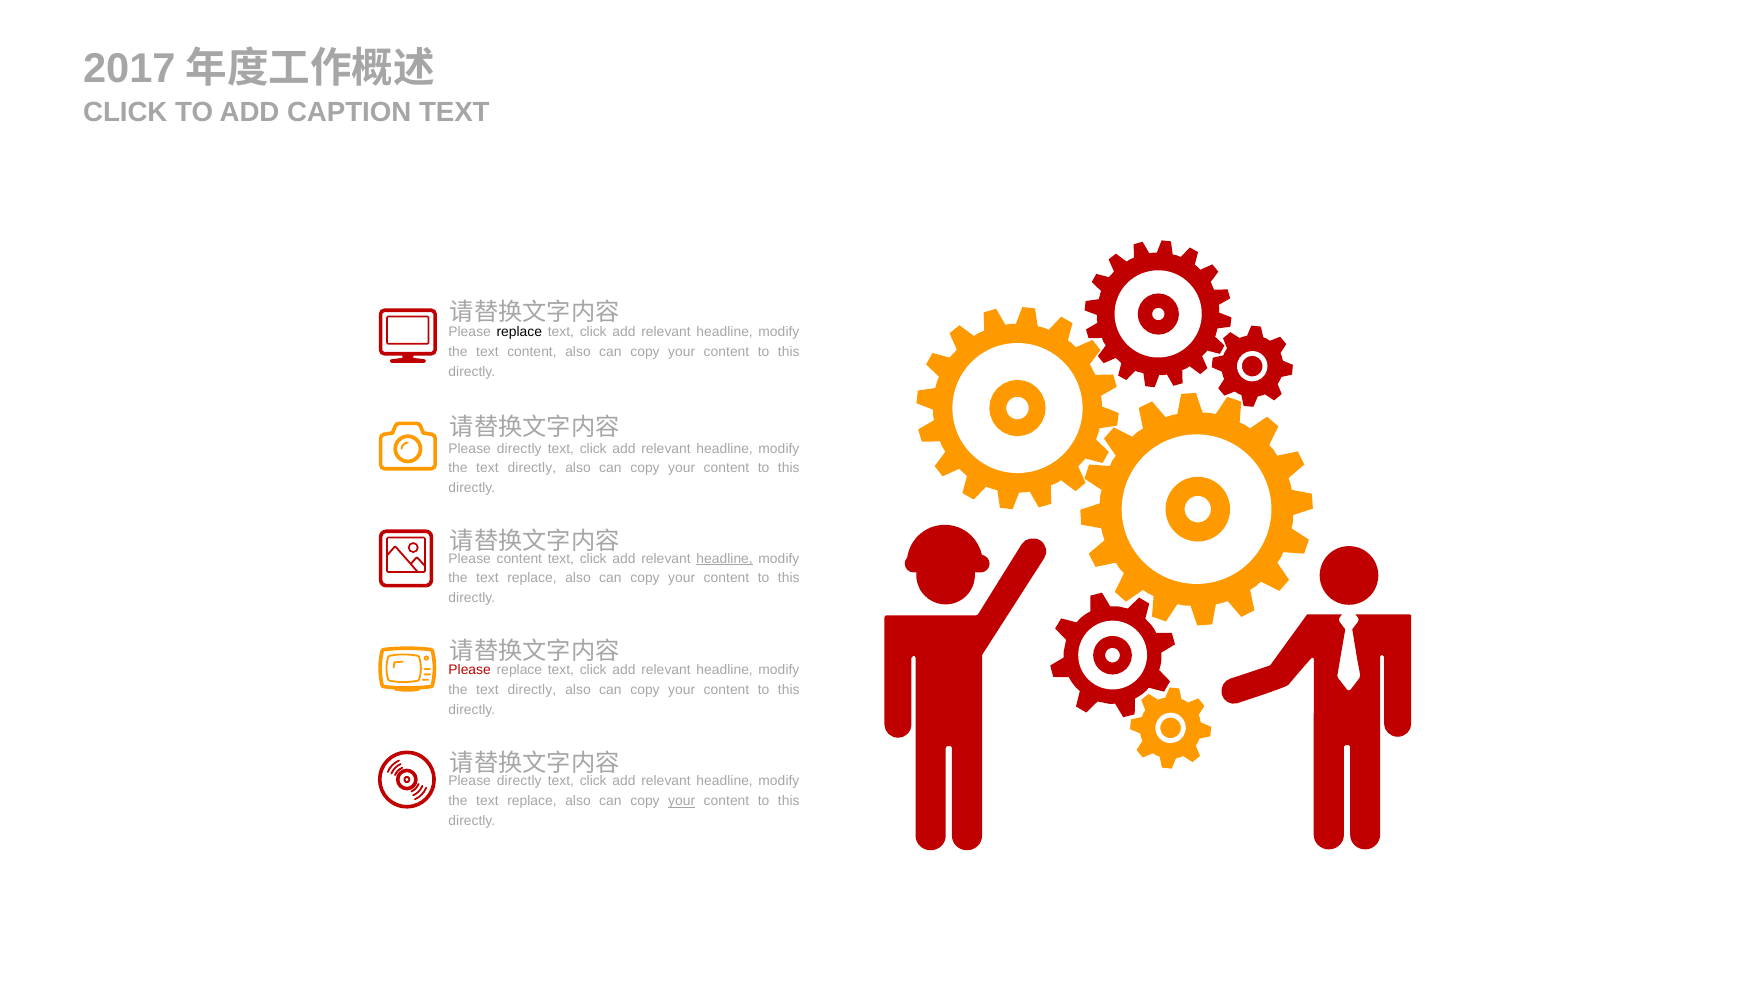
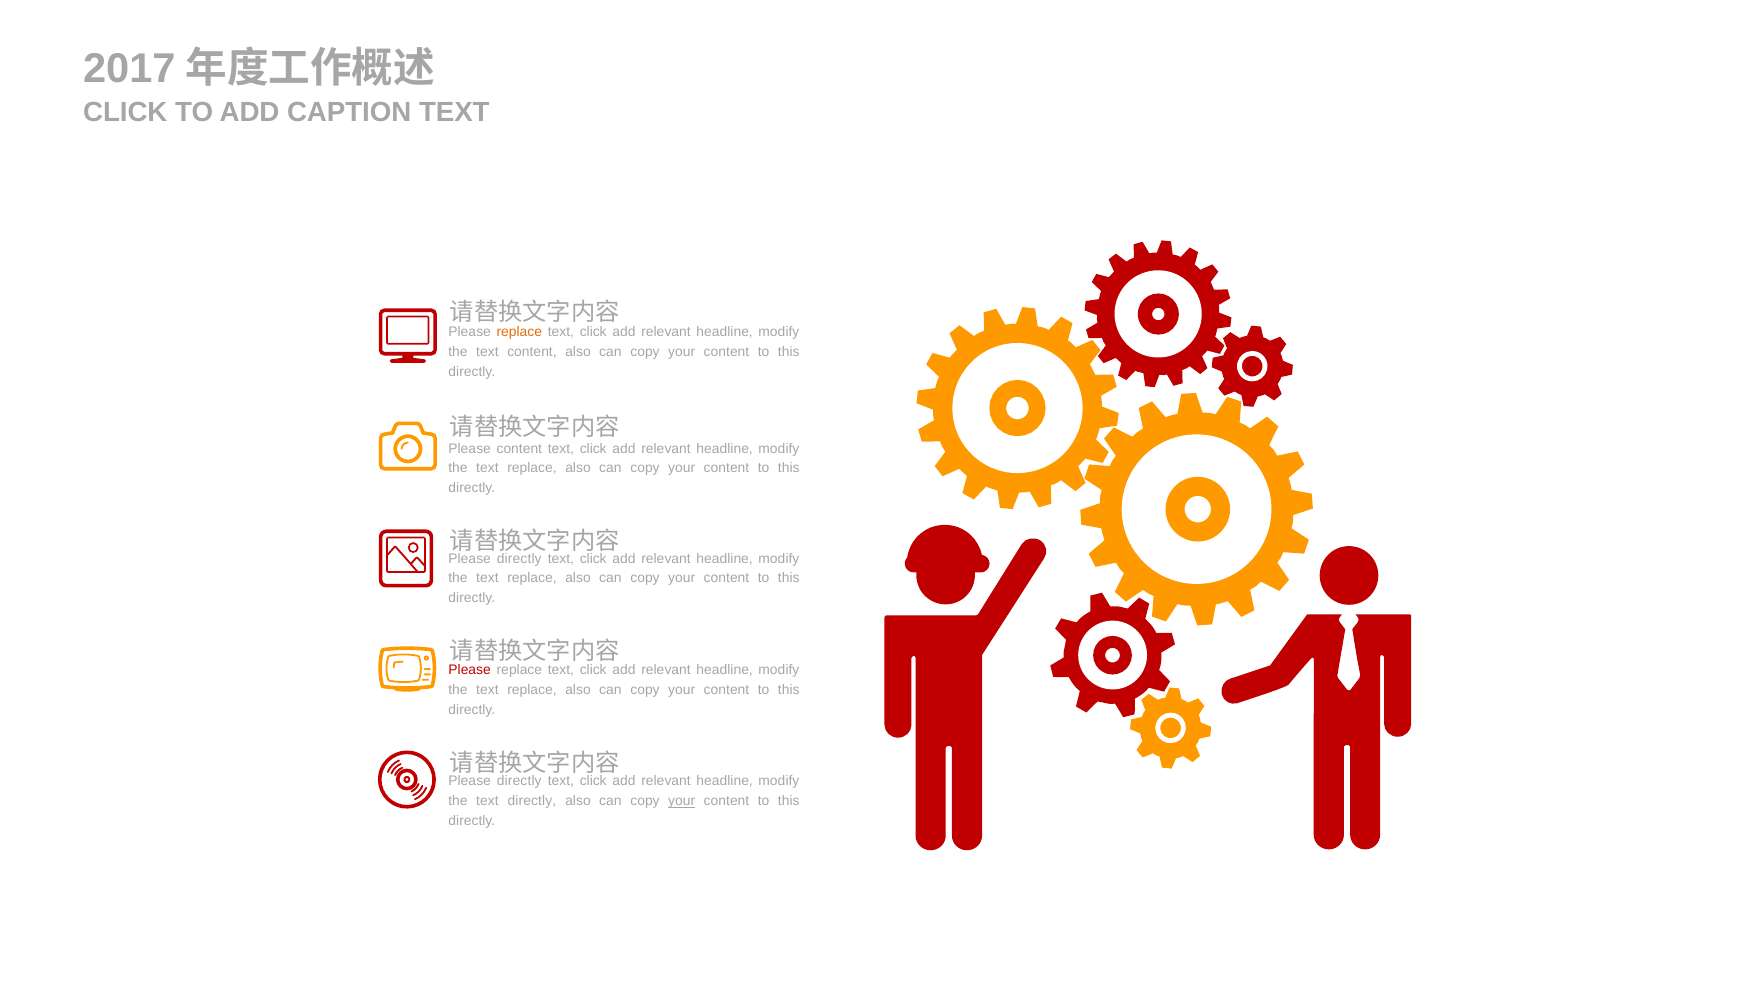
replace colour: black -> orange (519, 332)
directly: directly -> content (519, 448)
directly: directly -> replace (532, 468)
content: content -> directly (519, 558)
headline underline: present -> none (725, 558)
directly: directly -> replace (532, 690)
replace: replace -> directly (532, 801)
